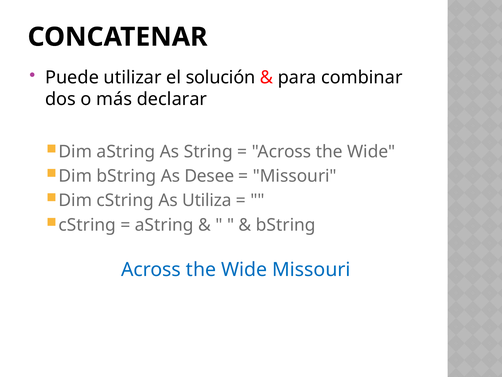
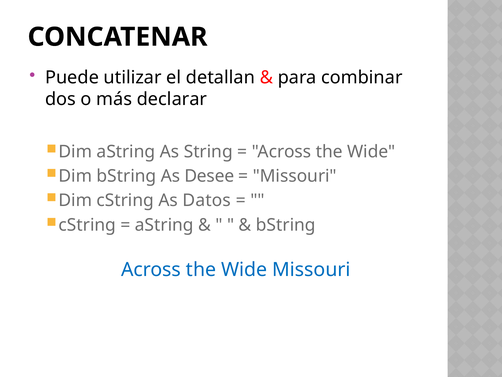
solución: solución -> detallan (220, 77)
Utiliza: Utiliza -> Datos (207, 200)
